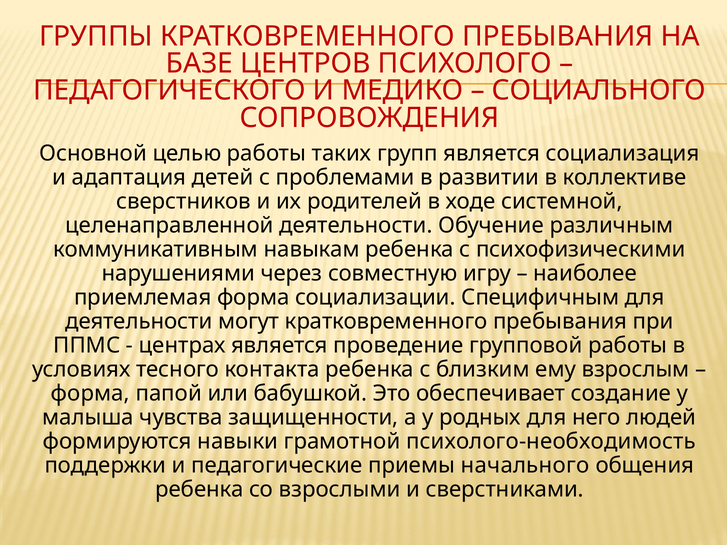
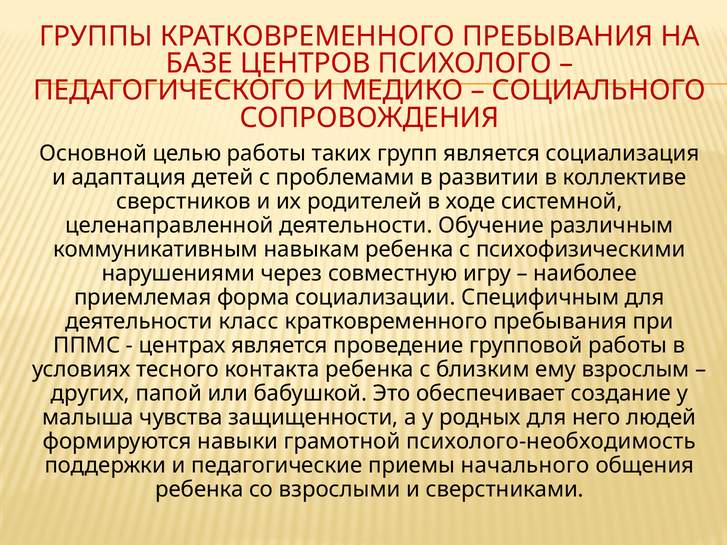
могут: могут -> класс (249, 322)
форма: форма -> других (90, 394)
